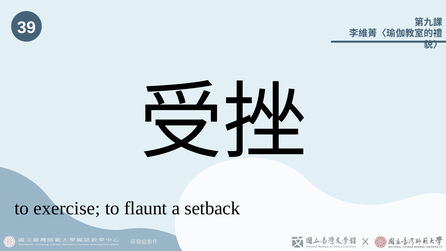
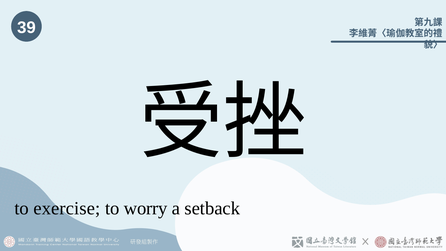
flaunt: flaunt -> worry (146, 208)
